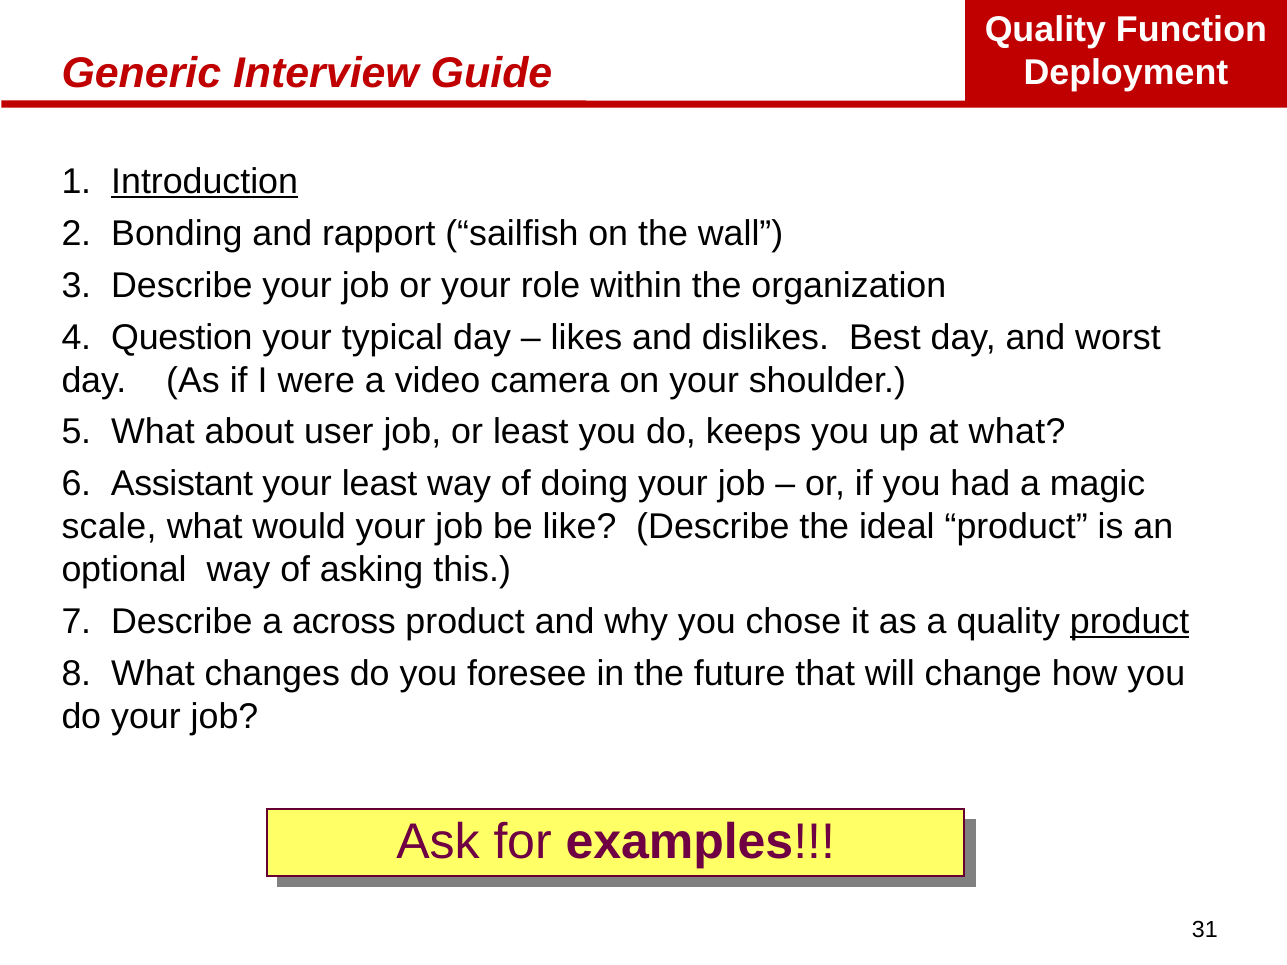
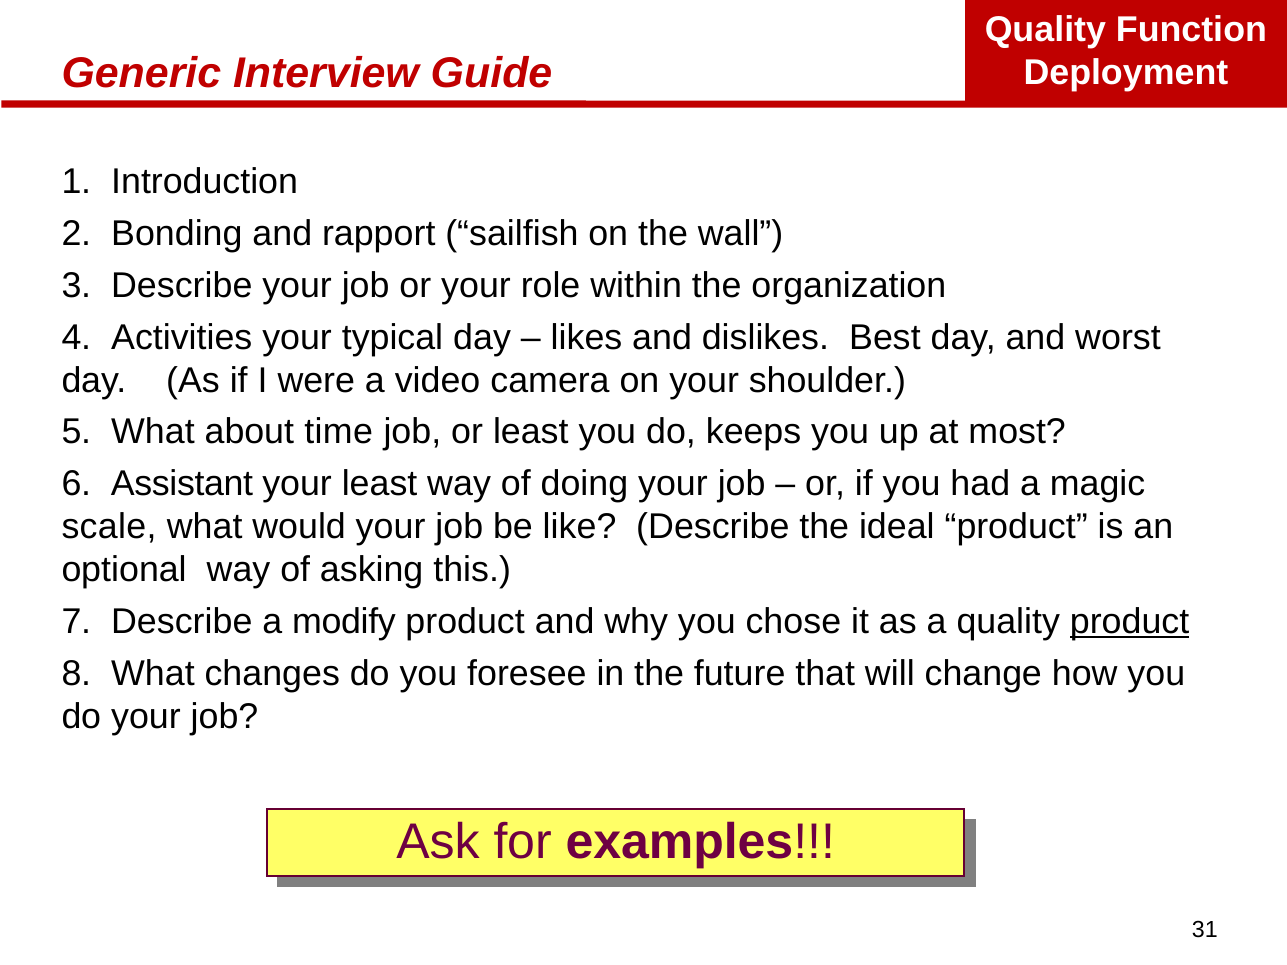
Introduction underline: present -> none (205, 182)
Question: Question -> Activities (182, 337)
user: user -> time (339, 432)
at what: what -> most (1017, 432)
across: across -> modify (344, 622)
